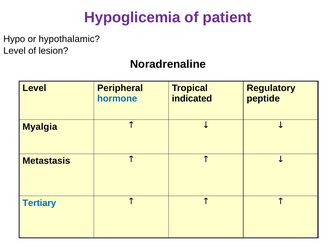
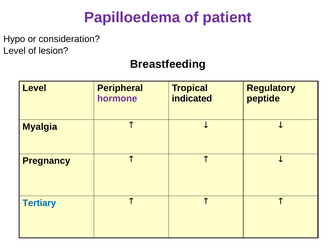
Hypoglicemia: Hypoglicemia -> Papilloedema (132, 17)
hypothalamic: hypothalamic -> consideration (69, 39)
Noradrenaline: Noradrenaline -> Breastfeeding (168, 64)
hormone colour: blue -> purple (117, 99)
Metastasis: Metastasis -> Pregnancy (46, 161)
